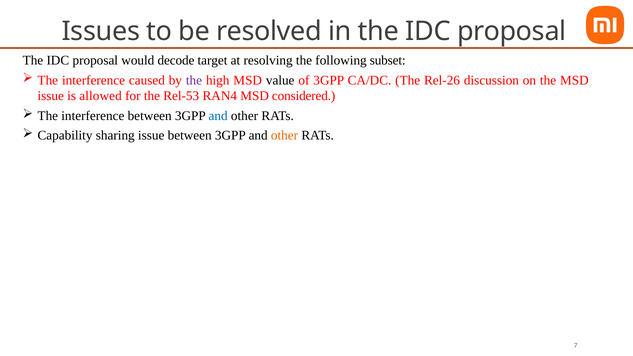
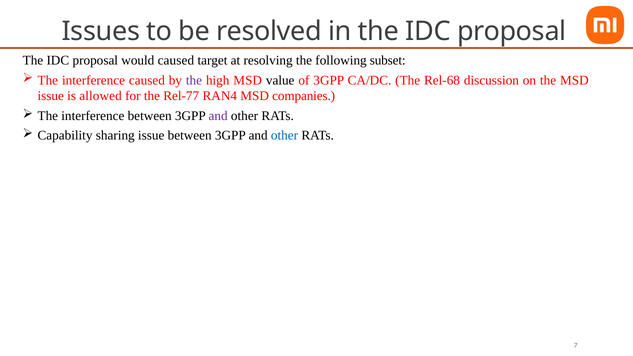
would decode: decode -> caused (176, 60)
Rel-26: Rel-26 -> Rel-68 (442, 80)
Rel-53: Rel-53 -> Rel-77 (181, 96)
considered: considered -> companies (304, 96)
and colour: blue -> purple (218, 116)
other colour: orange -> blue (285, 136)
